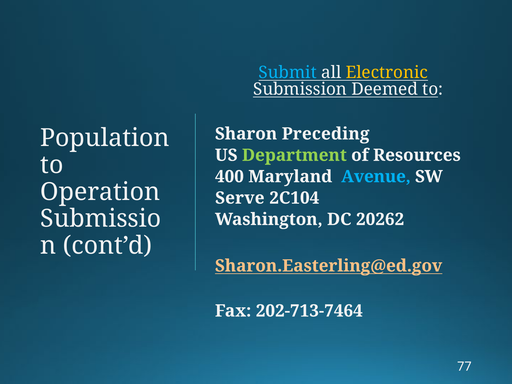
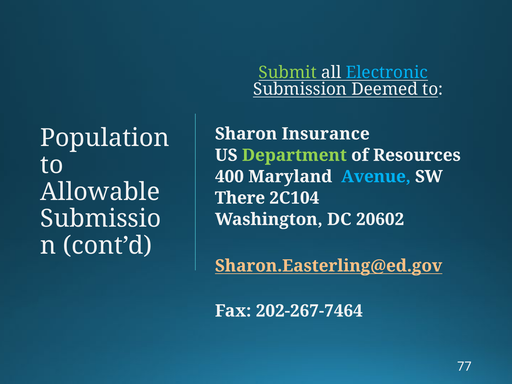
Submit colour: light blue -> light green (288, 73)
Electronic colour: yellow -> light blue (387, 73)
Preceding: Preceding -> Insurance (326, 134)
Operation: Operation -> Allowable (100, 192)
Serve: Serve -> There (240, 198)
20262: 20262 -> 20602 (380, 219)
202-713-7464: 202-713-7464 -> 202-267-7464 (309, 311)
